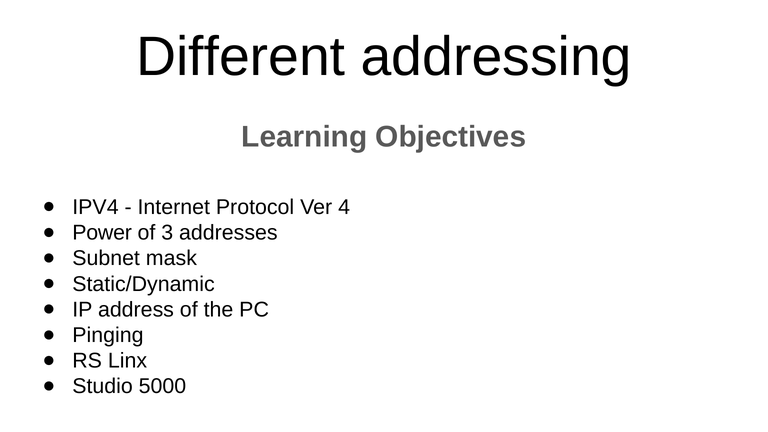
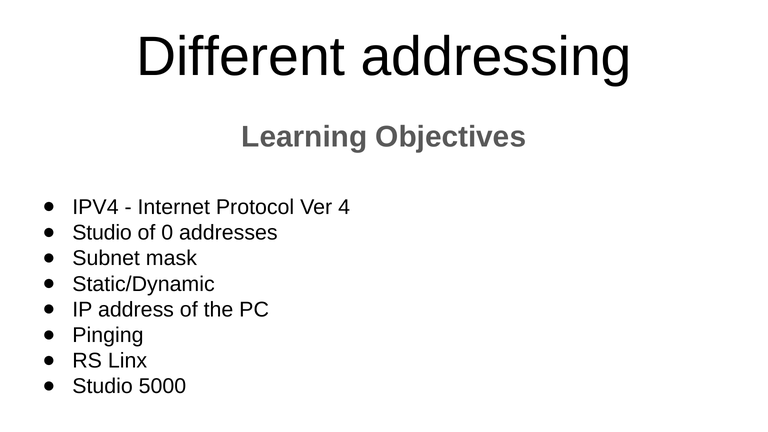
Power: Power -> Studio (102, 233)
3: 3 -> 0 (167, 233)
